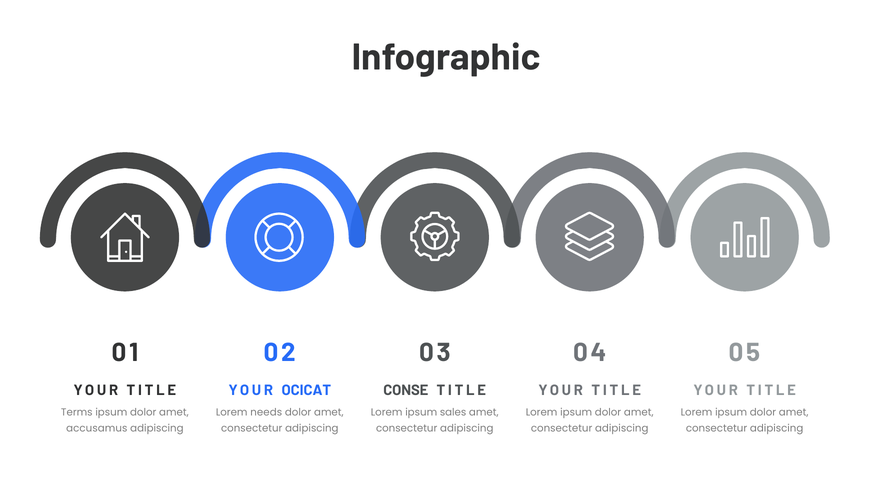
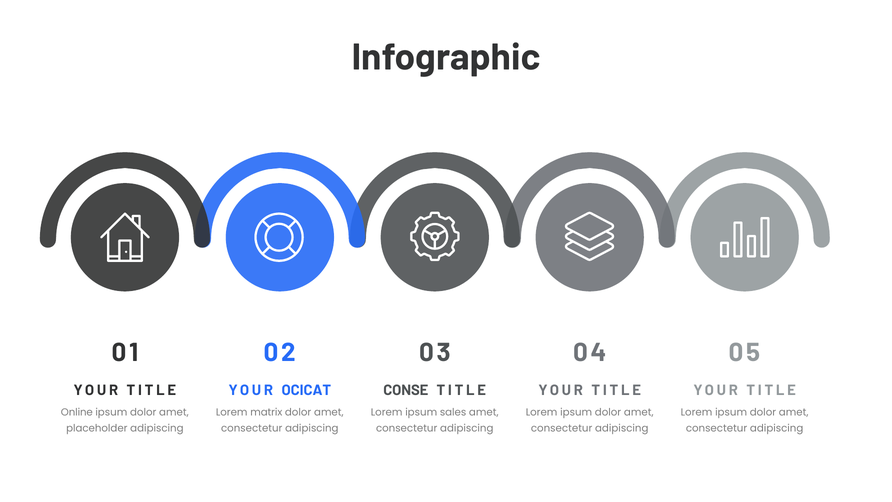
Terms: Terms -> Online (77, 412)
needs: needs -> matrix (266, 412)
accusamus: accusamus -> placeholder (97, 428)
